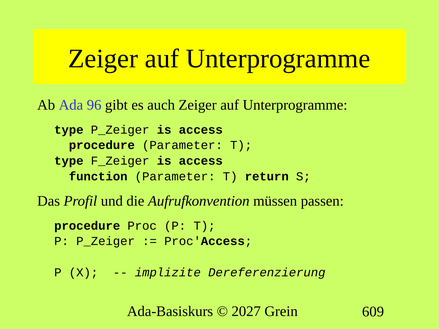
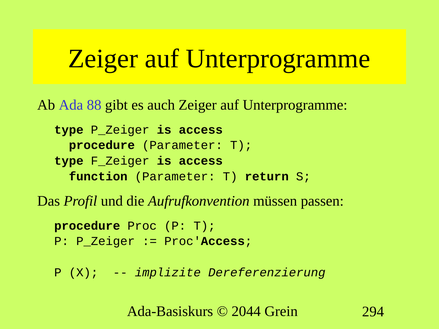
96: 96 -> 88 (94, 105)
2027: 2027 -> 2044 (246, 312)
609: 609 -> 294 (373, 312)
